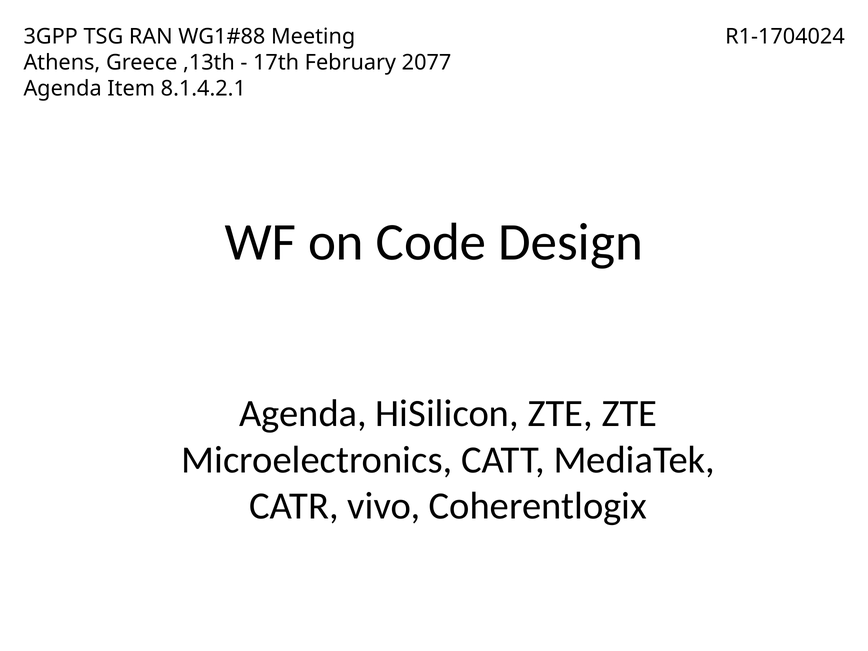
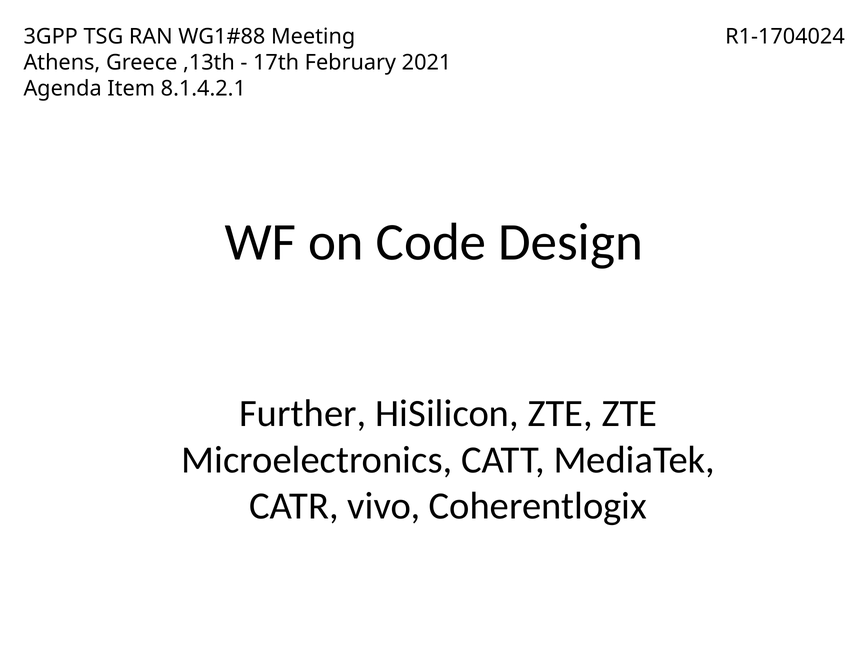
2077: 2077 -> 2021 (427, 63)
Agenda: Agenda -> Further (303, 414)
